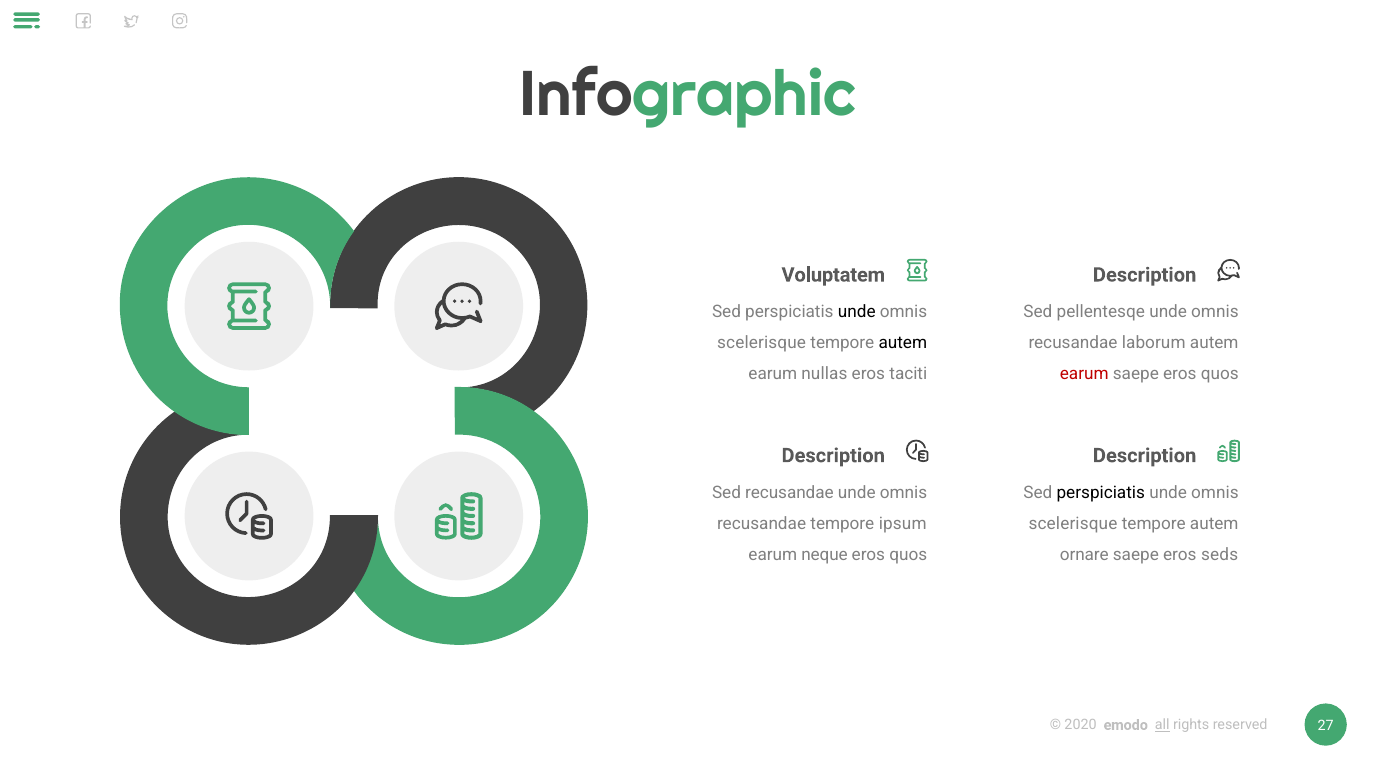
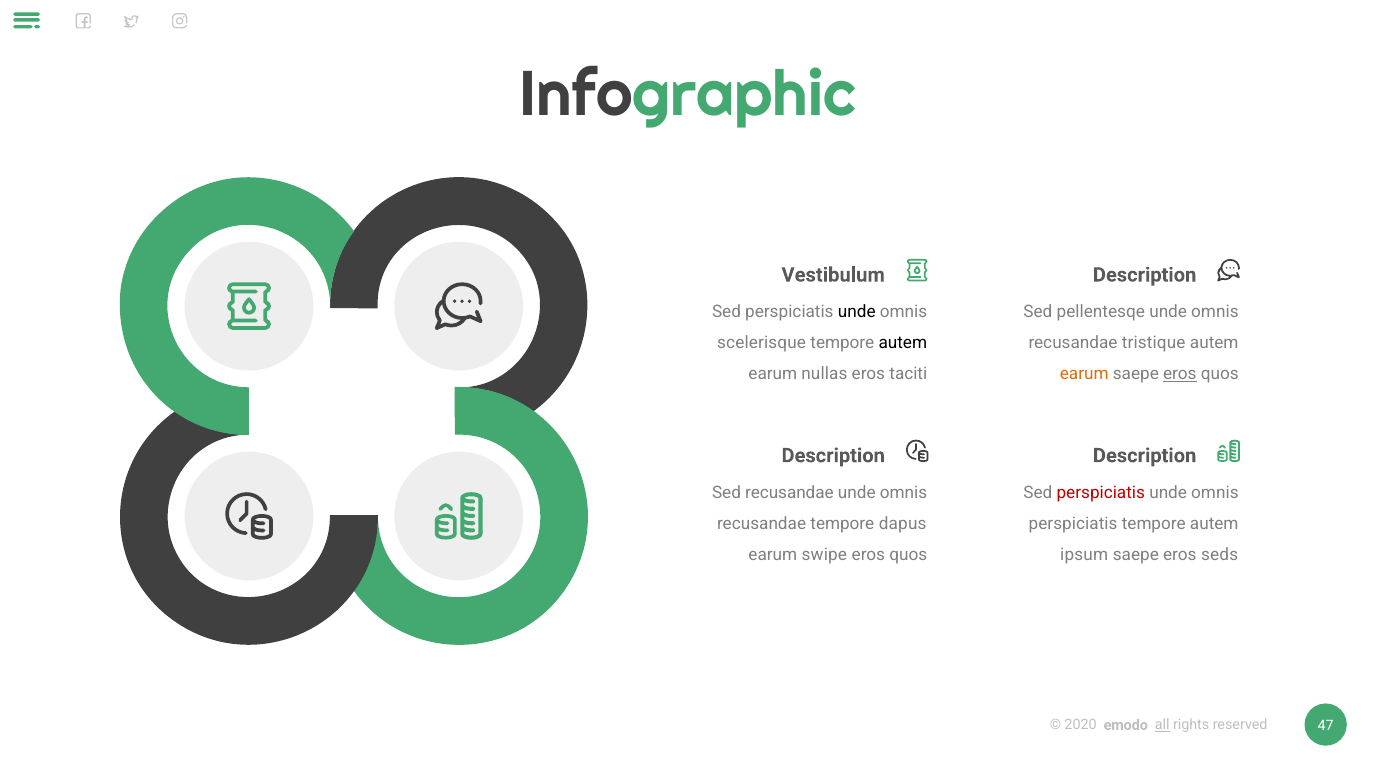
Voluptatem: Voluptatem -> Vestibulum (833, 275)
laborum: laborum -> tristique (1154, 343)
earum colour: red -> orange (1084, 374)
eros underline: none -> present (1180, 374)
perspiciatis colour: black -> red (1101, 493)
ipsum: ipsum -> dapus (903, 524)
scelerisque: scelerisque -> perspiciatis (1073, 524)
neque: neque -> swipe (824, 555)
ornare: ornare -> ipsum (1084, 555)
27: 27 -> 47 (1326, 725)
